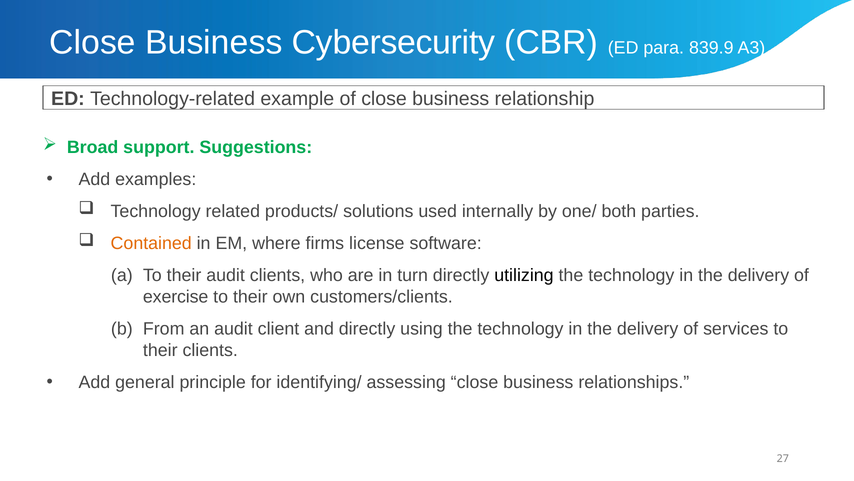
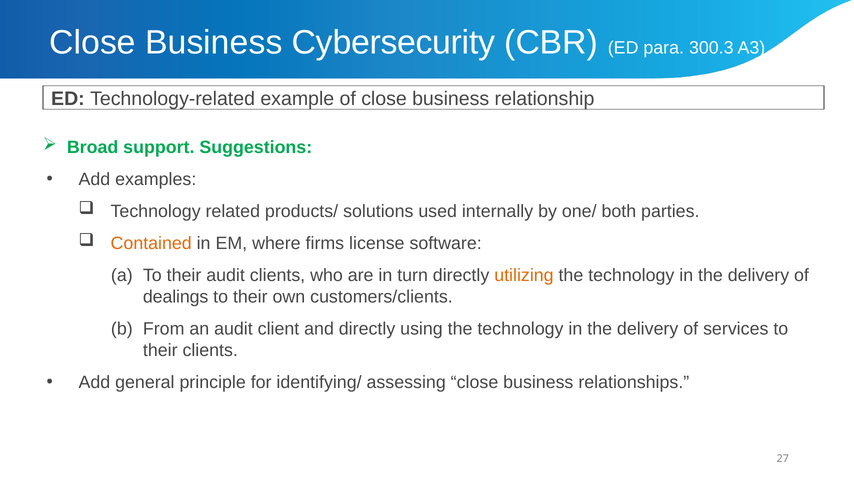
839.9: 839.9 -> 300.3 (711, 48)
utilizing colour: black -> orange (524, 275)
exercise: exercise -> dealings (176, 297)
